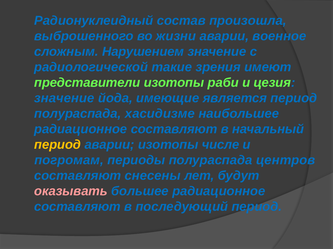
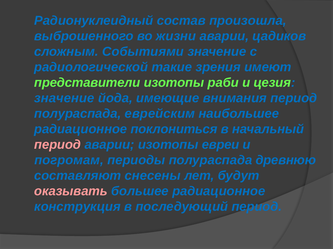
военное: военное -> цадиков (279, 36)
Нарушением: Нарушением -> Событиями (143, 52)
является: является -> внимания (235, 98)
хасидизме: хасидизме -> еврейским (160, 114)
составляют: составляют -> поклониться (174, 130)
период colour: yellow -> pink (58, 145)
числе: числе -> евреи (221, 145)
центров: центров -> древнюю (286, 161)
составляют: составляют -> конструкция (77, 207)
